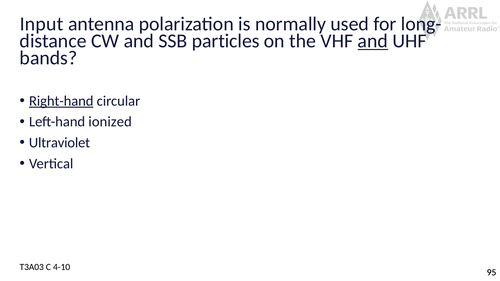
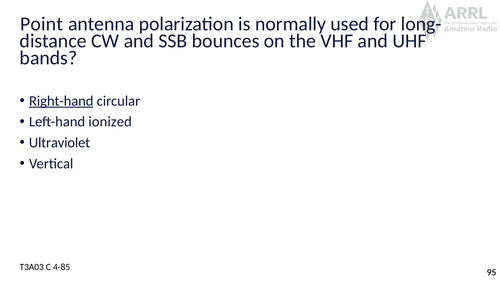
Input: Input -> Point (42, 24)
particles: particles -> bounces (226, 41)
and underline: present -> none (373, 41)
4-10: 4-10 -> 4-85 (62, 267)
